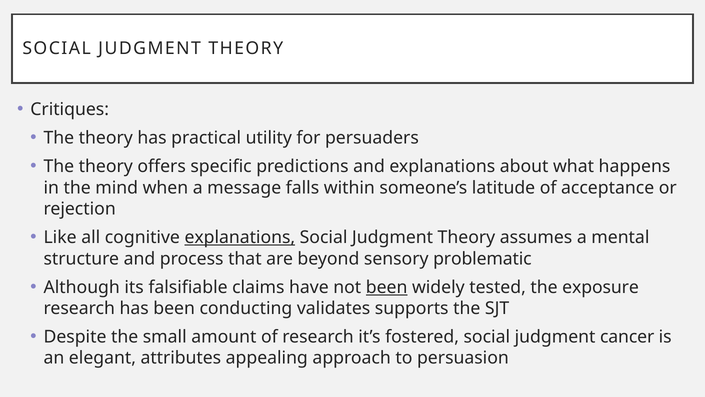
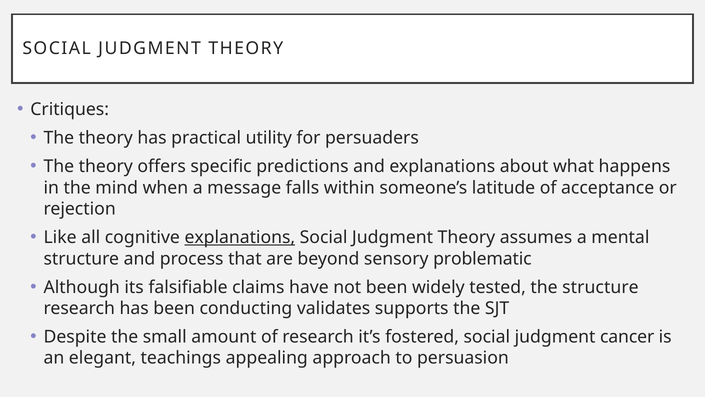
been underline: present -> none (387, 287)
the exposure: exposure -> structure (600, 287)
attributes: attributes -> teachings (181, 358)
